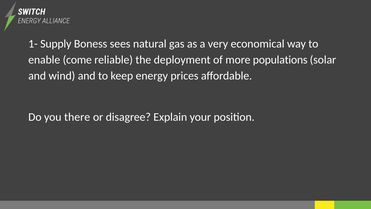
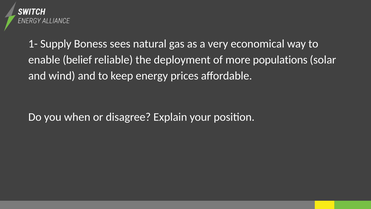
come: come -> belief (77, 60)
there: there -> when (77, 117)
